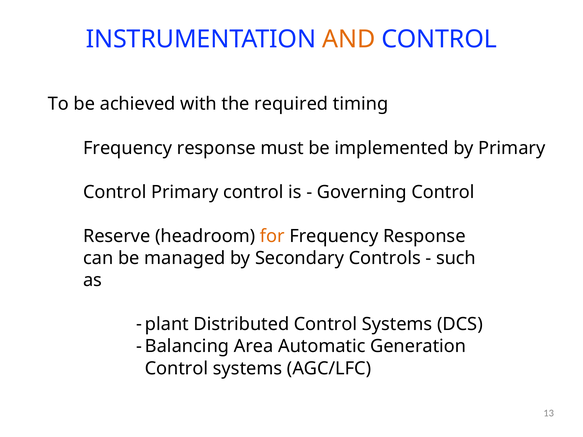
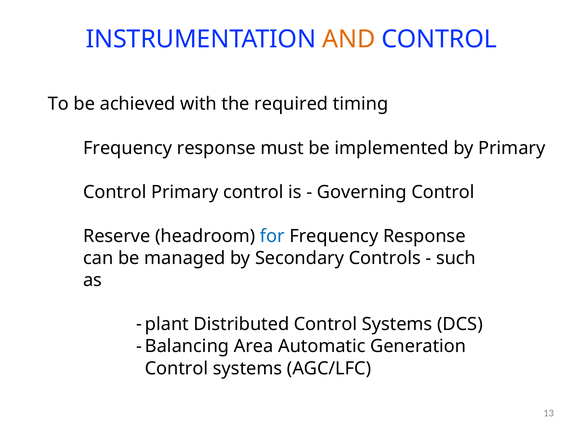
for colour: orange -> blue (272, 236)
